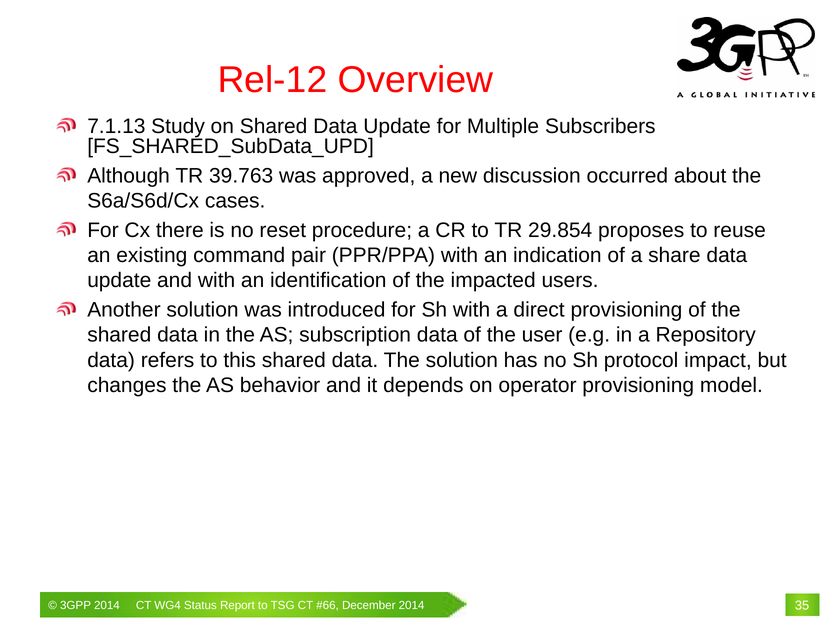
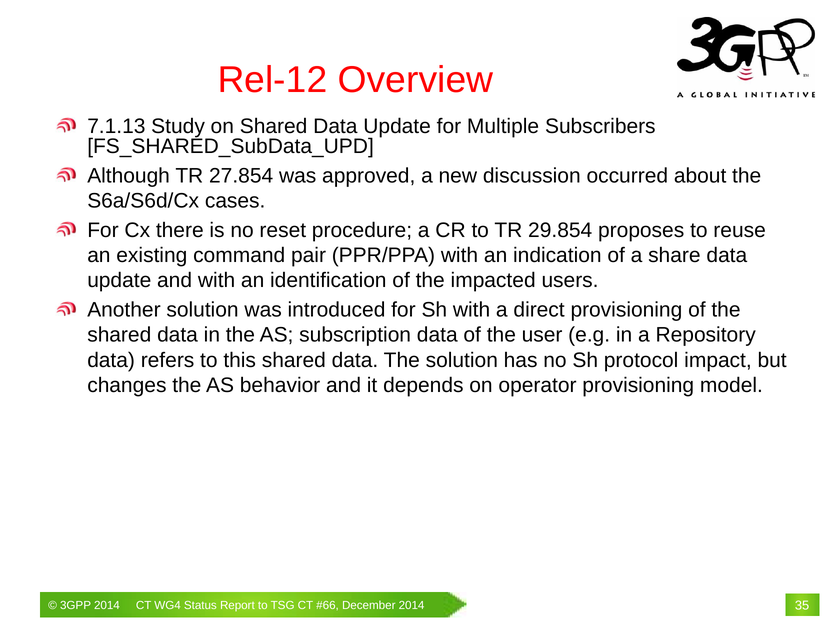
39.763: 39.763 -> 27.854 (241, 176)
